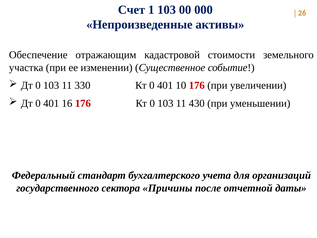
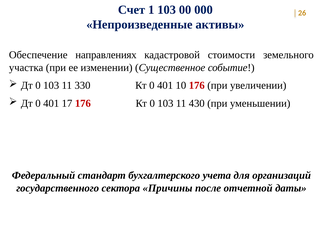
отражающим: отражающим -> направлениях (106, 55)
16: 16 -> 17 (67, 103)
